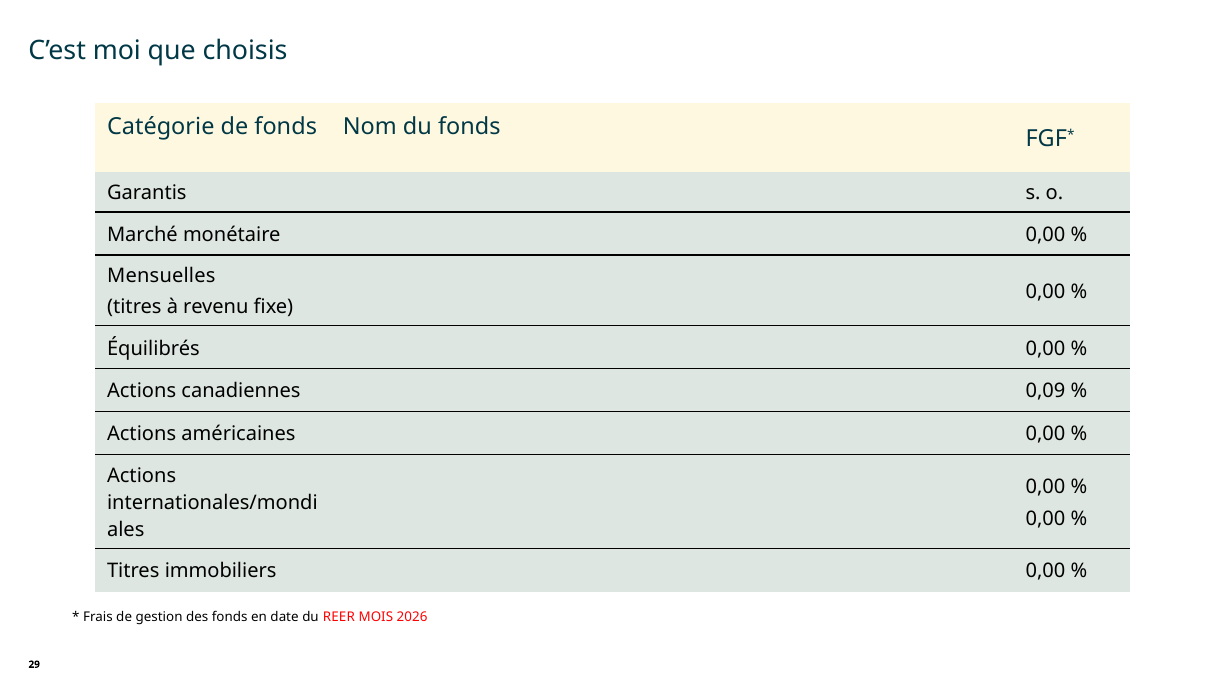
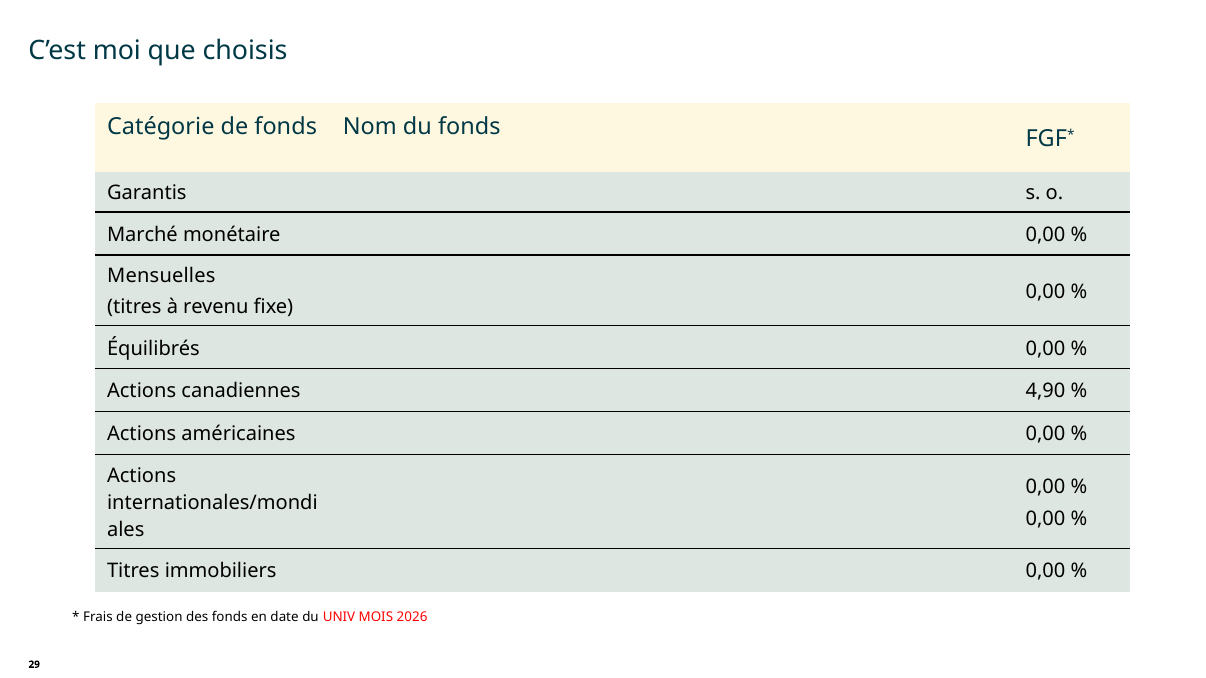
0,09: 0,09 -> 4,90 (1046, 392)
REER: REER -> UNIV (339, 617)
